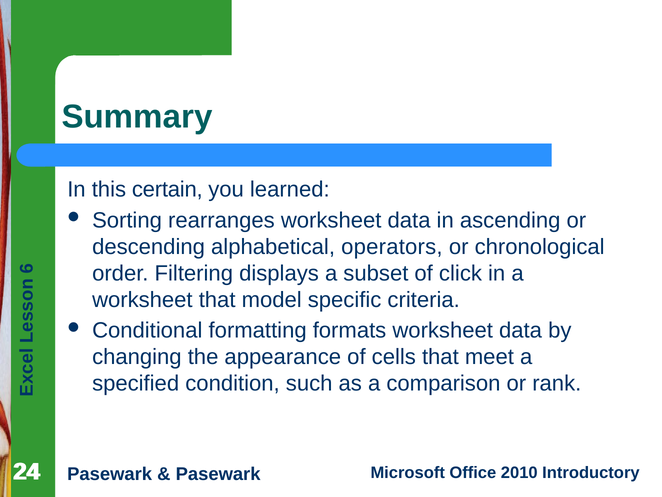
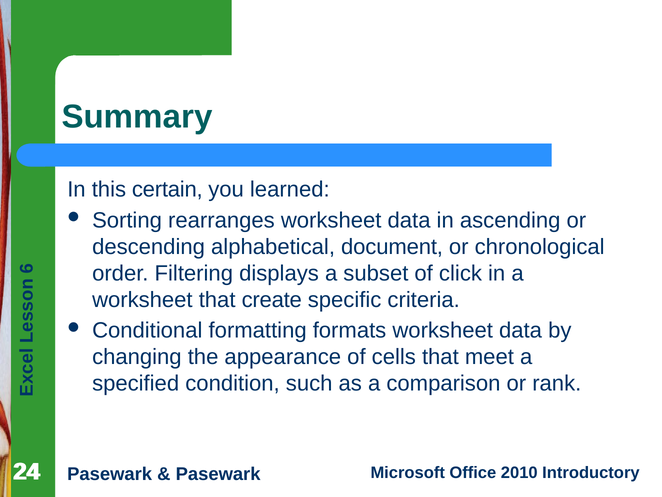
operators: operators -> document (392, 246)
model: model -> create (272, 299)
